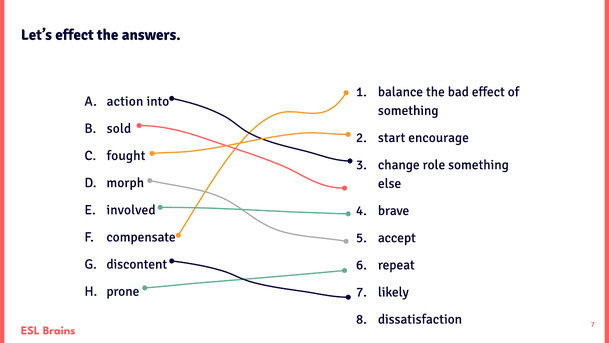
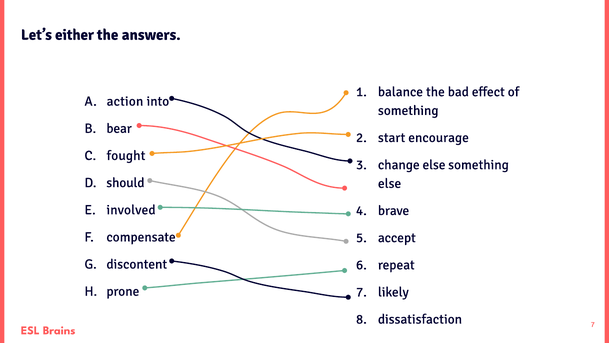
Let’s effect: effect -> either (74, 35)
sold: sold -> bear (119, 128)
change role: role -> else (434, 165)
morph: morph -> should (125, 182)
